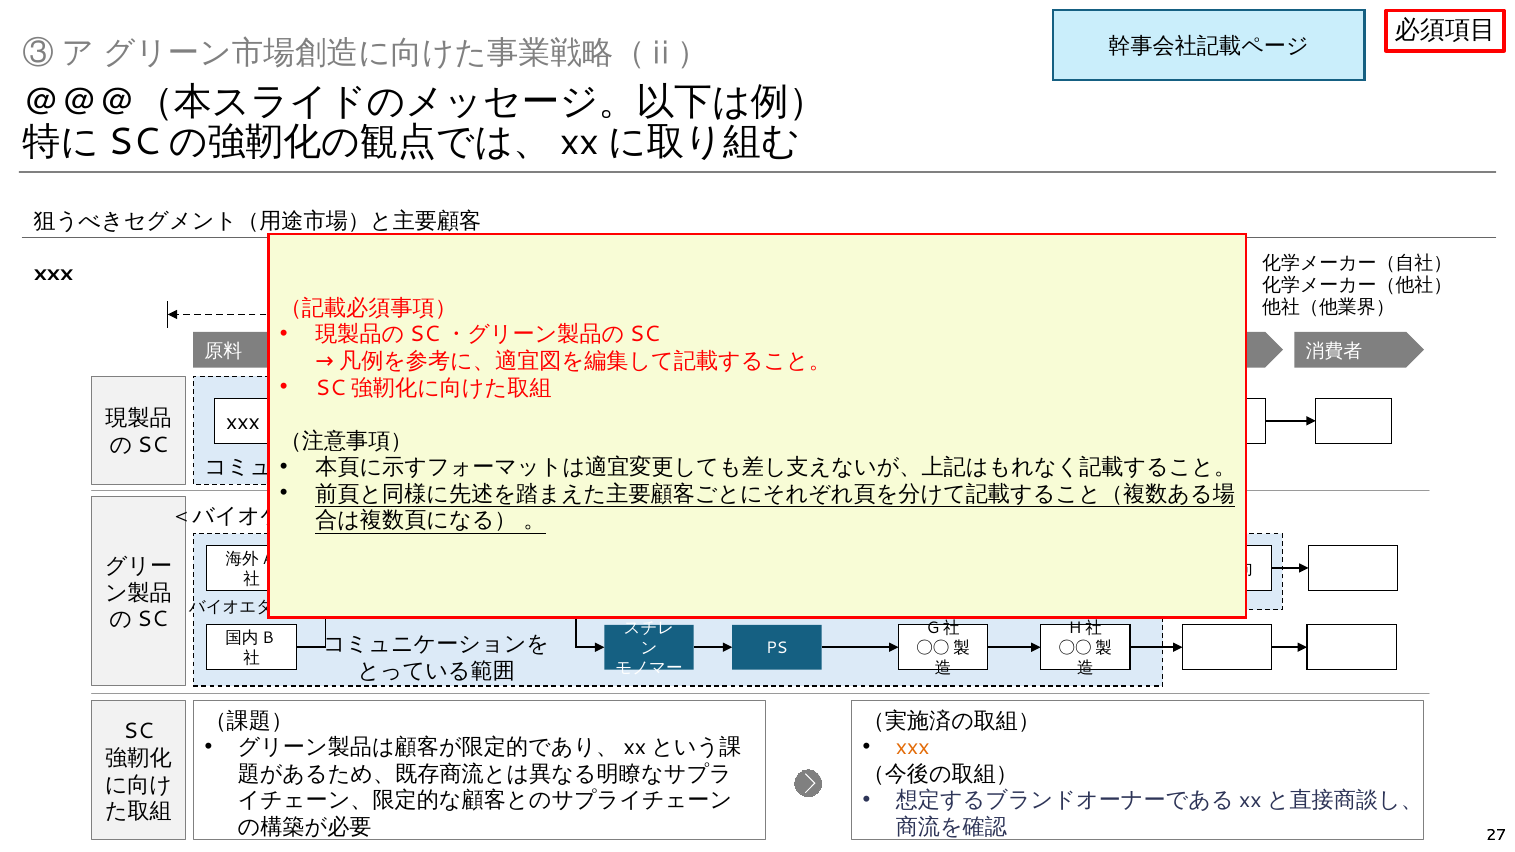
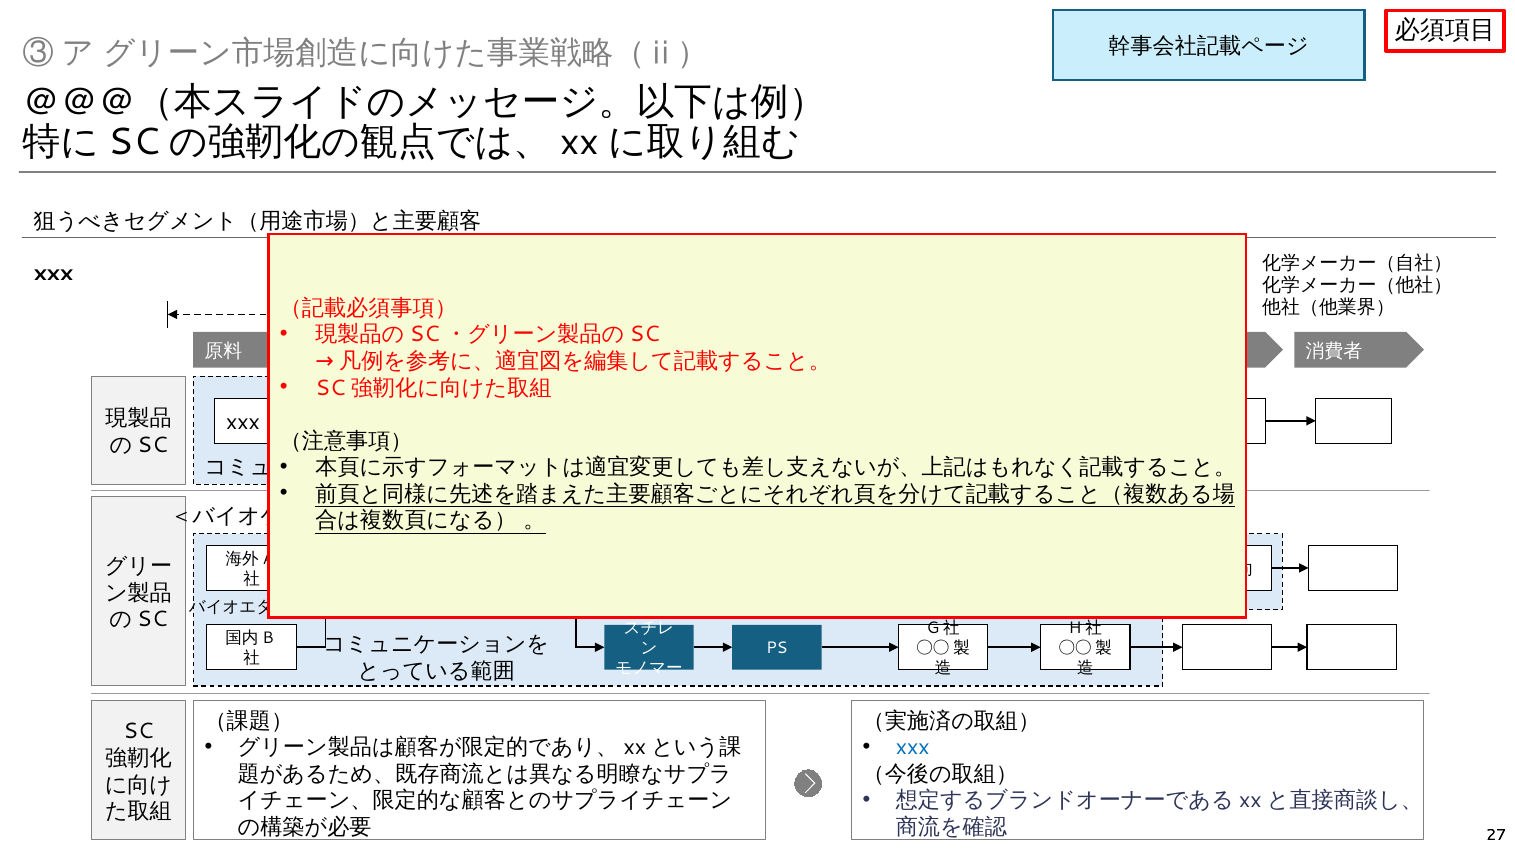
xxx colour: orange -> blue (913, 748)
